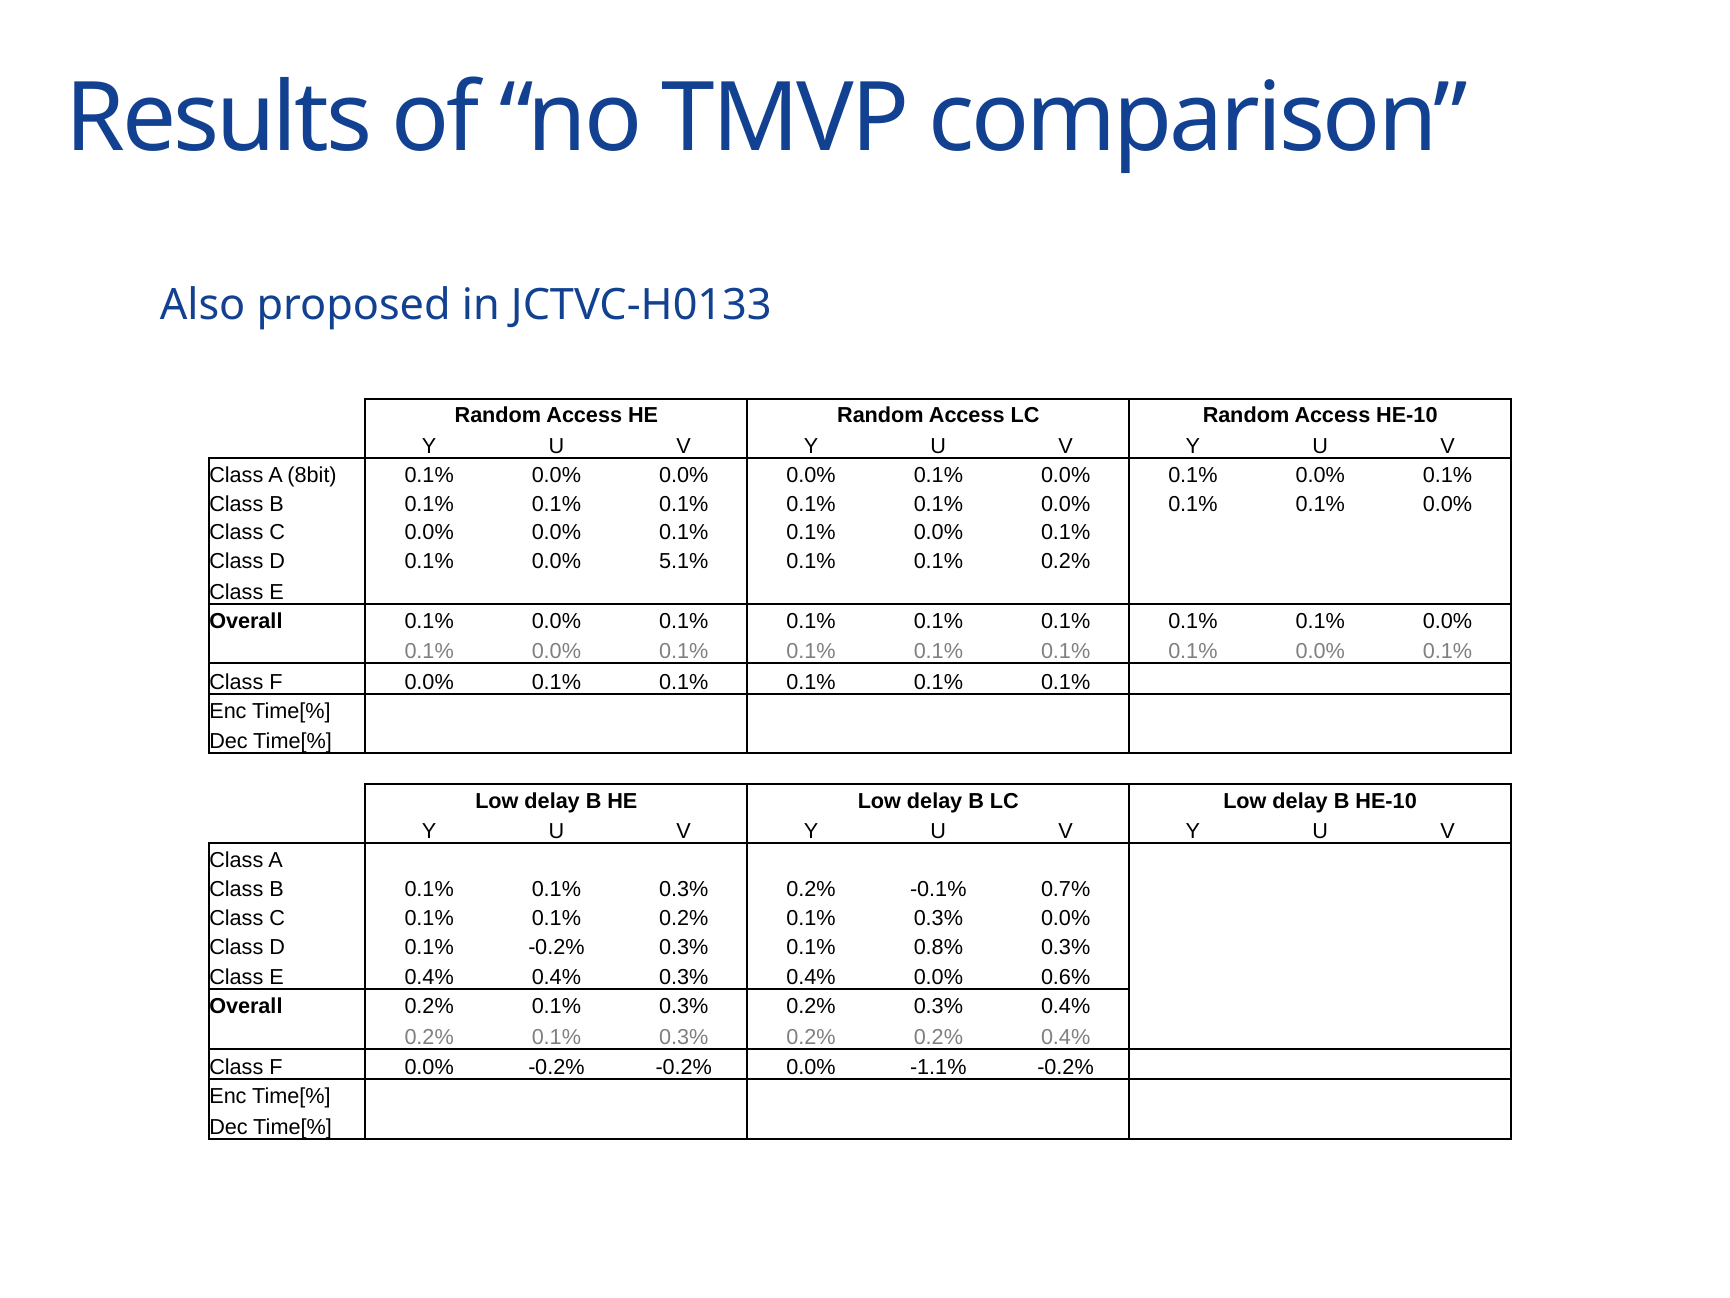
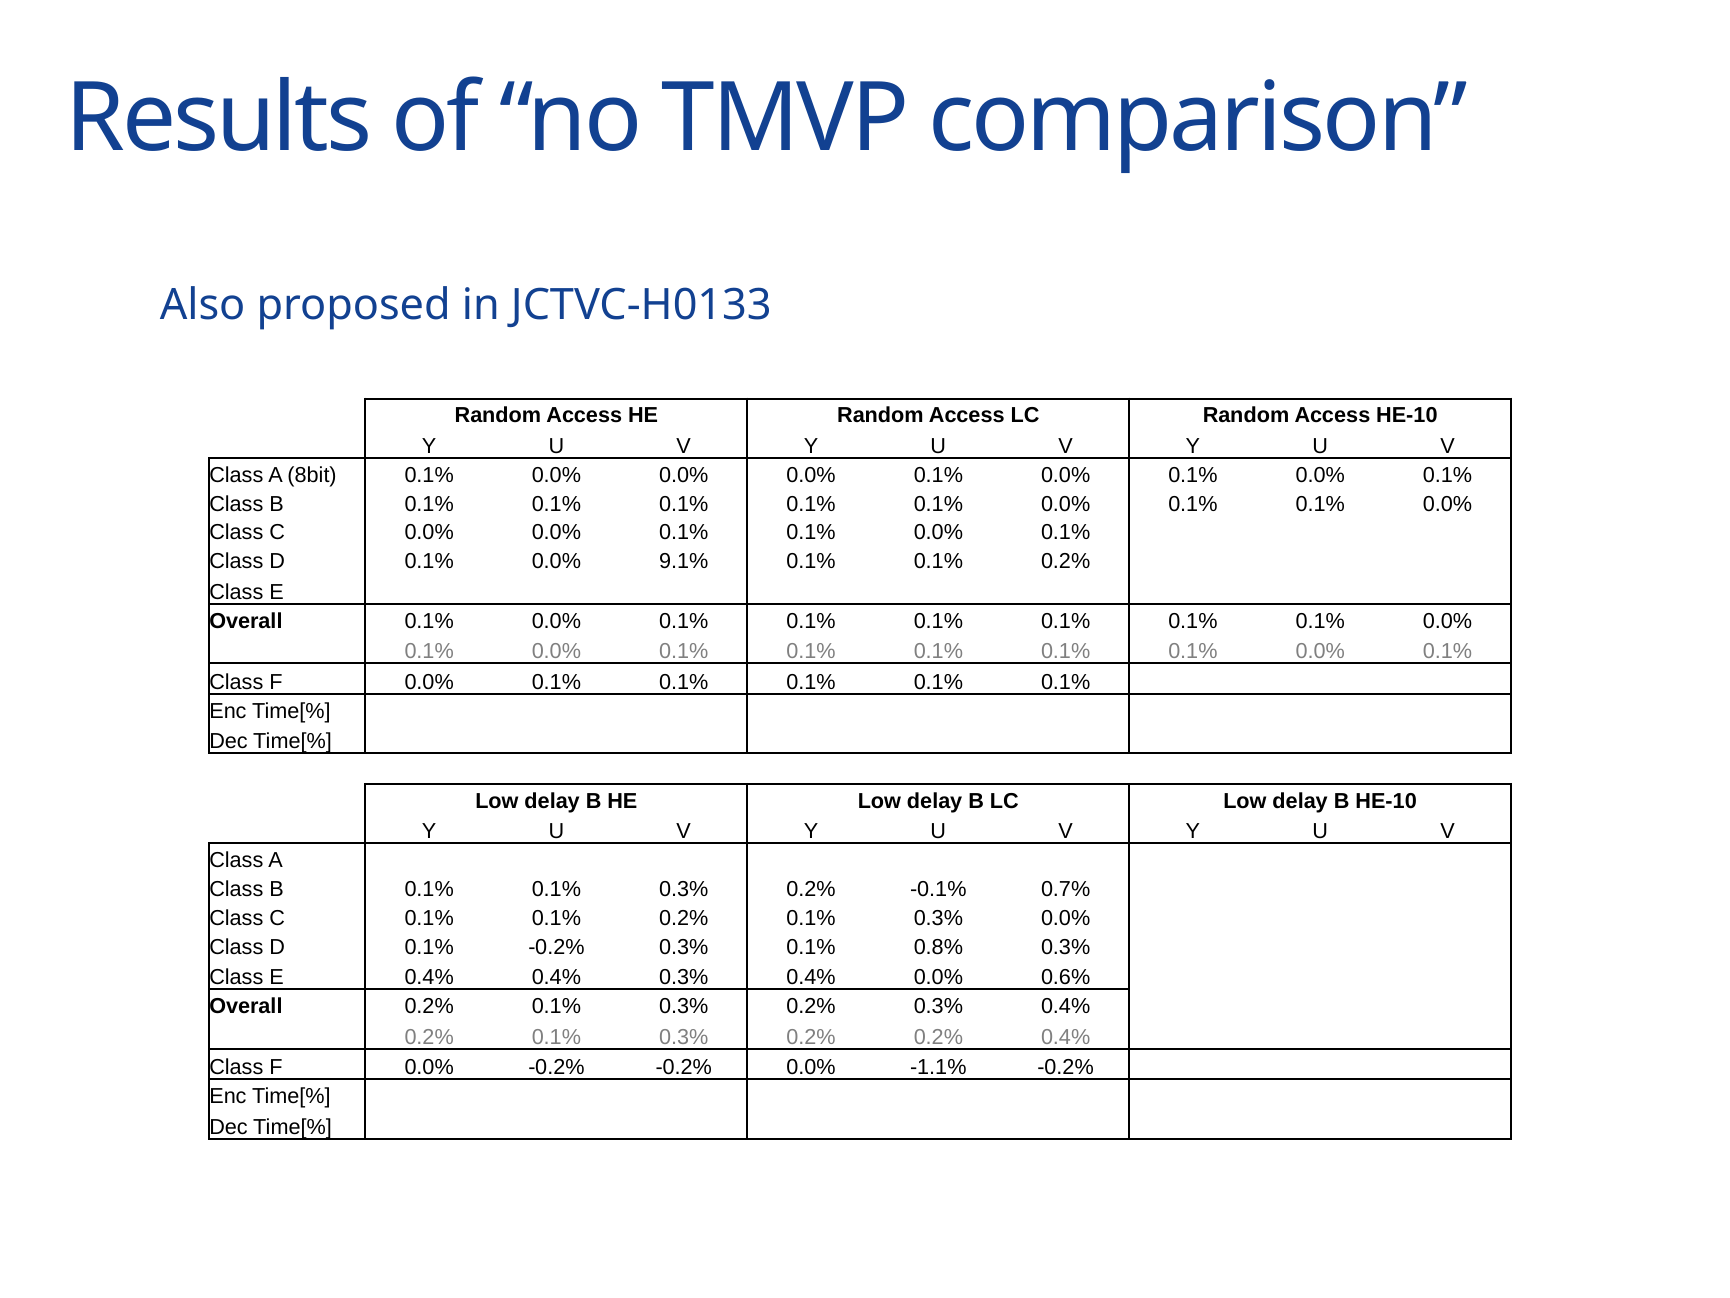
5.1%: 5.1% -> 9.1% (684, 561)
